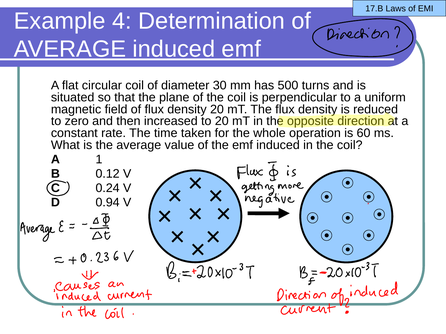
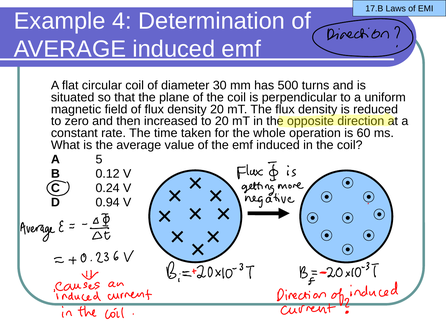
1: 1 -> 5 (99, 160)
